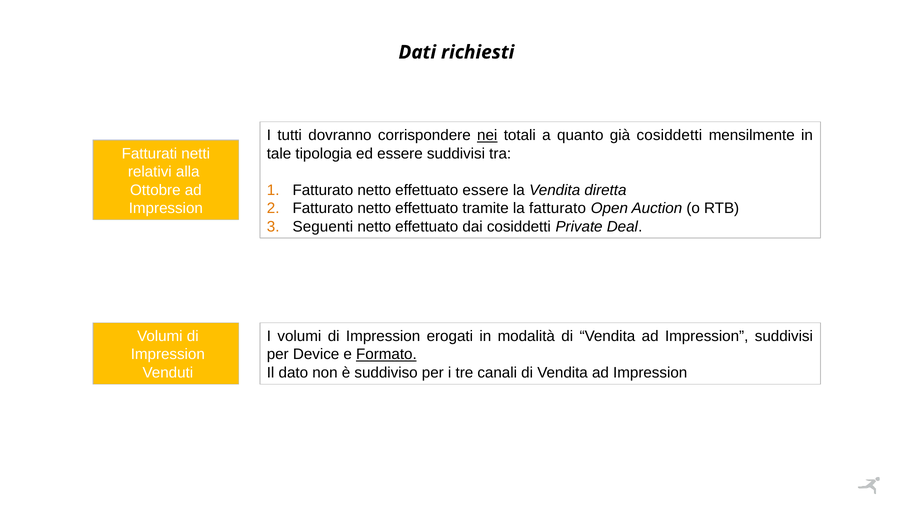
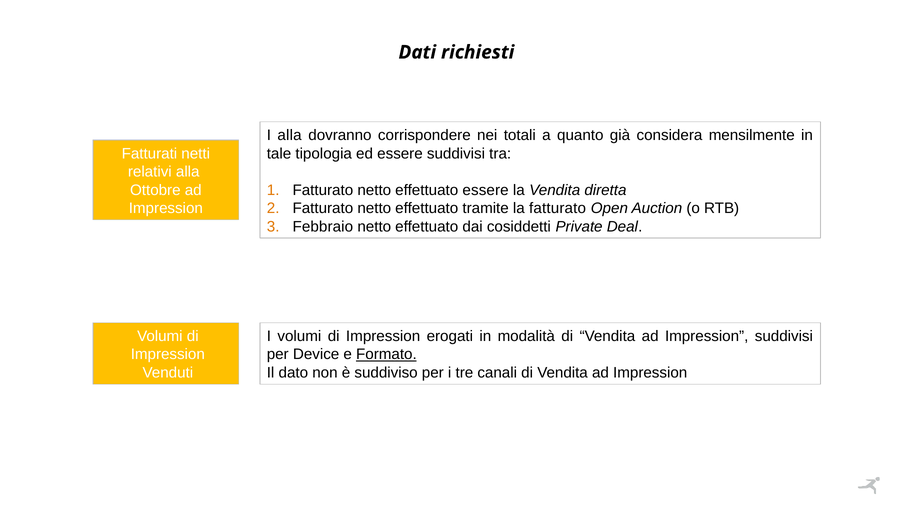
I tutti: tutti -> alla (290, 136)
nei underline: present -> none (487, 136)
già cosiddetti: cosiddetti -> considera (669, 136)
Seguenti: Seguenti -> Febbraio (323, 227)
